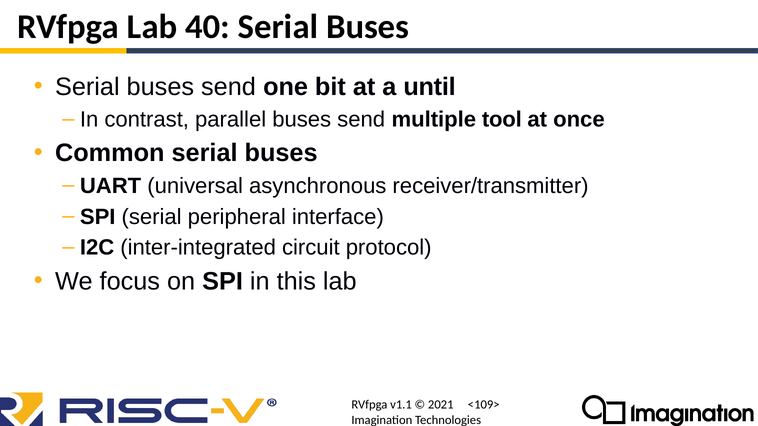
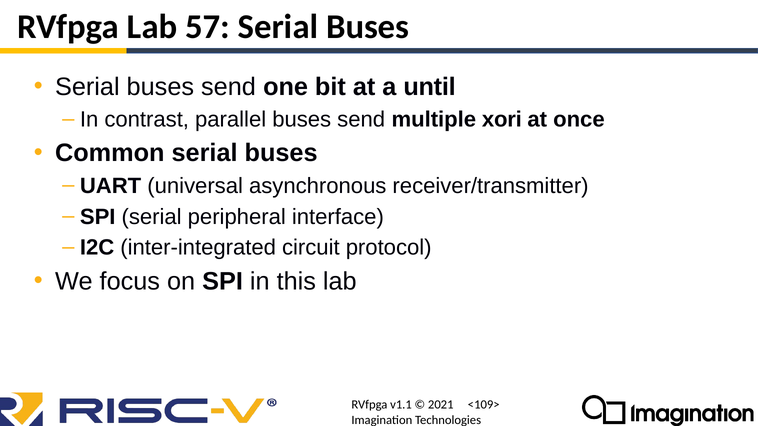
40: 40 -> 57 (208, 27)
tool: tool -> xori (502, 120)
